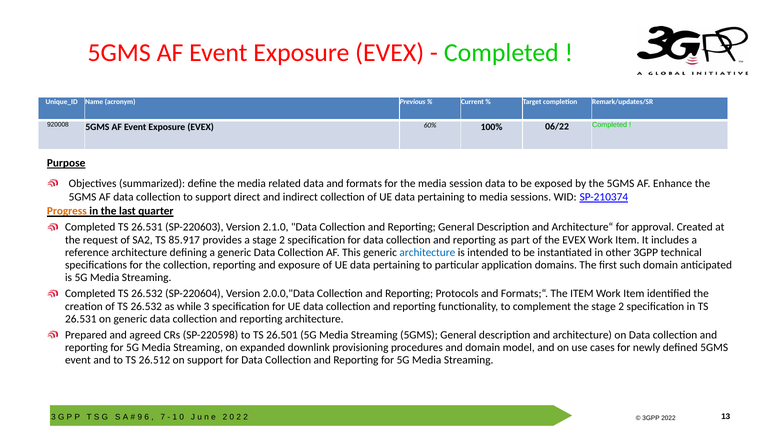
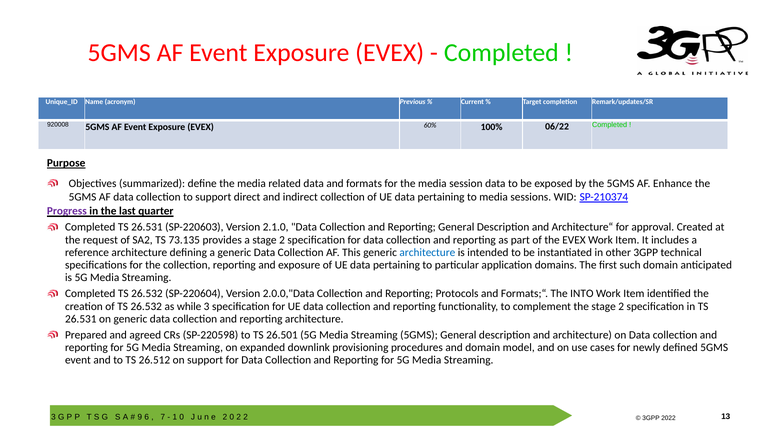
Progress colour: orange -> purple (67, 211)
85.917: 85.917 -> 73.135 (184, 240)
The ITEM: ITEM -> INTO (582, 293)
